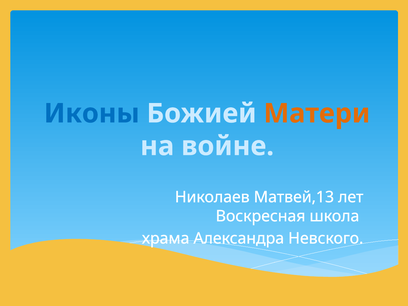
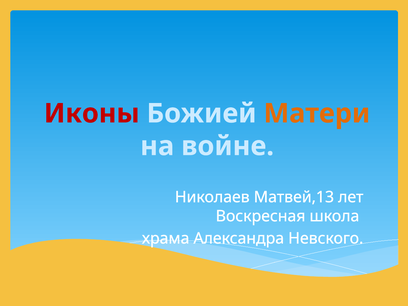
Иконы colour: blue -> red (92, 114)
